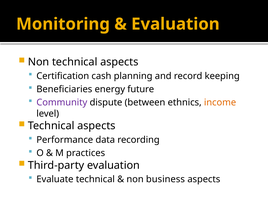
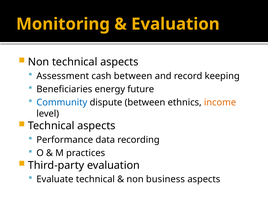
Certification: Certification -> Assessment (63, 76)
cash planning: planning -> between (133, 76)
Community colour: purple -> blue (62, 102)
